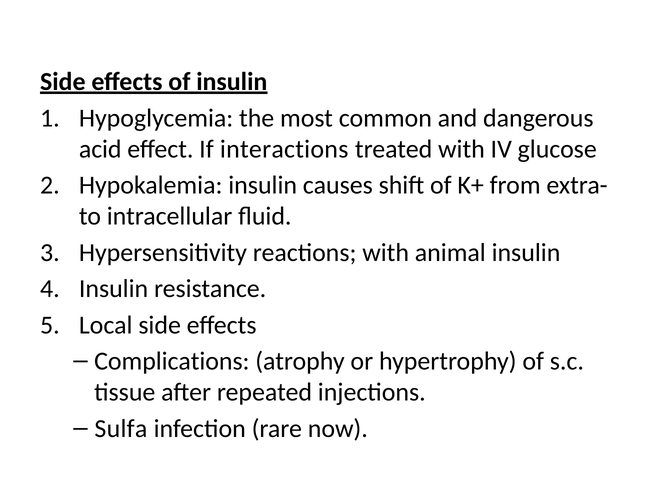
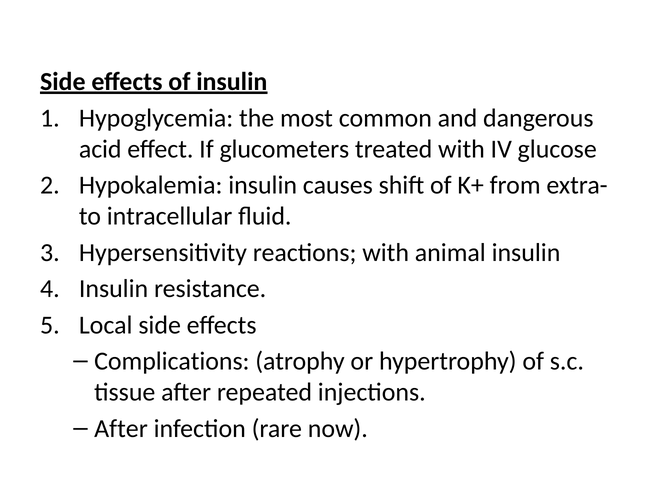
interactions: interactions -> glucometers (284, 149)
Sulfa: Sulfa -> After (121, 429)
